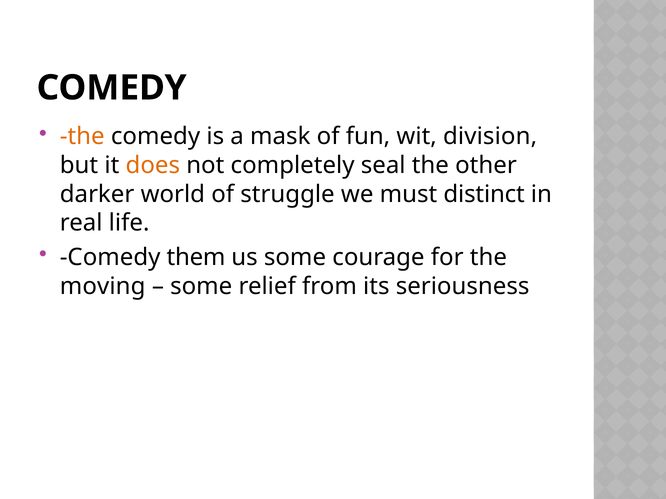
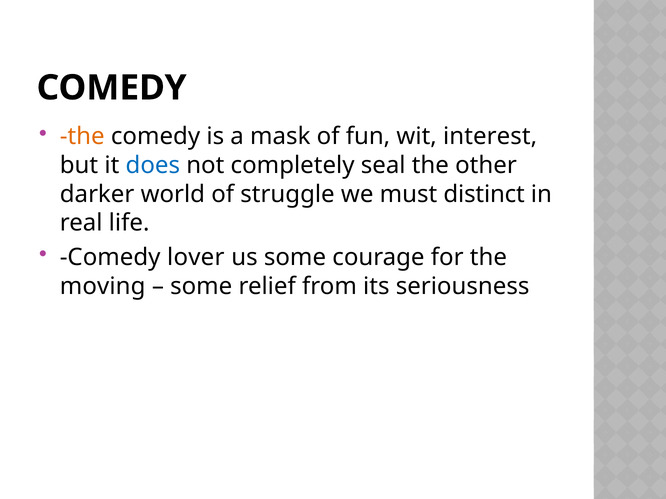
division: division -> interest (490, 137)
does colour: orange -> blue (153, 166)
them: them -> lover (196, 258)
